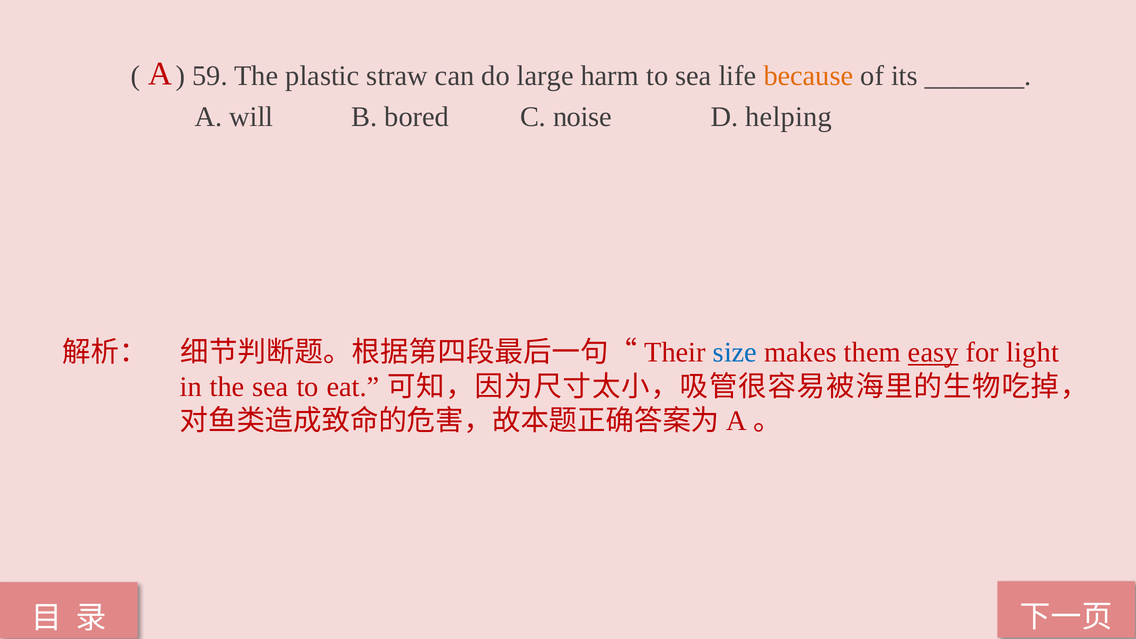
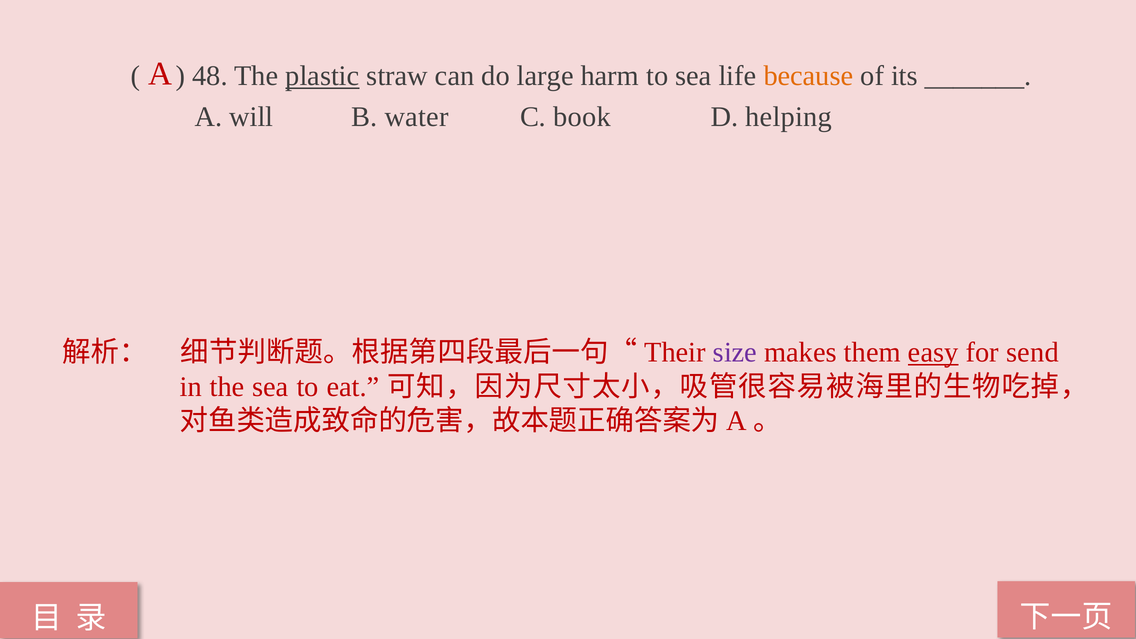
59: 59 -> 48 (210, 76)
plastic underline: none -> present (322, 76)
bored: bored -> water (417, 117)
noise: noise -> book (582, 117)
size colour: blue -> purple (735, 353)
light: light -> send (1033, 353)
